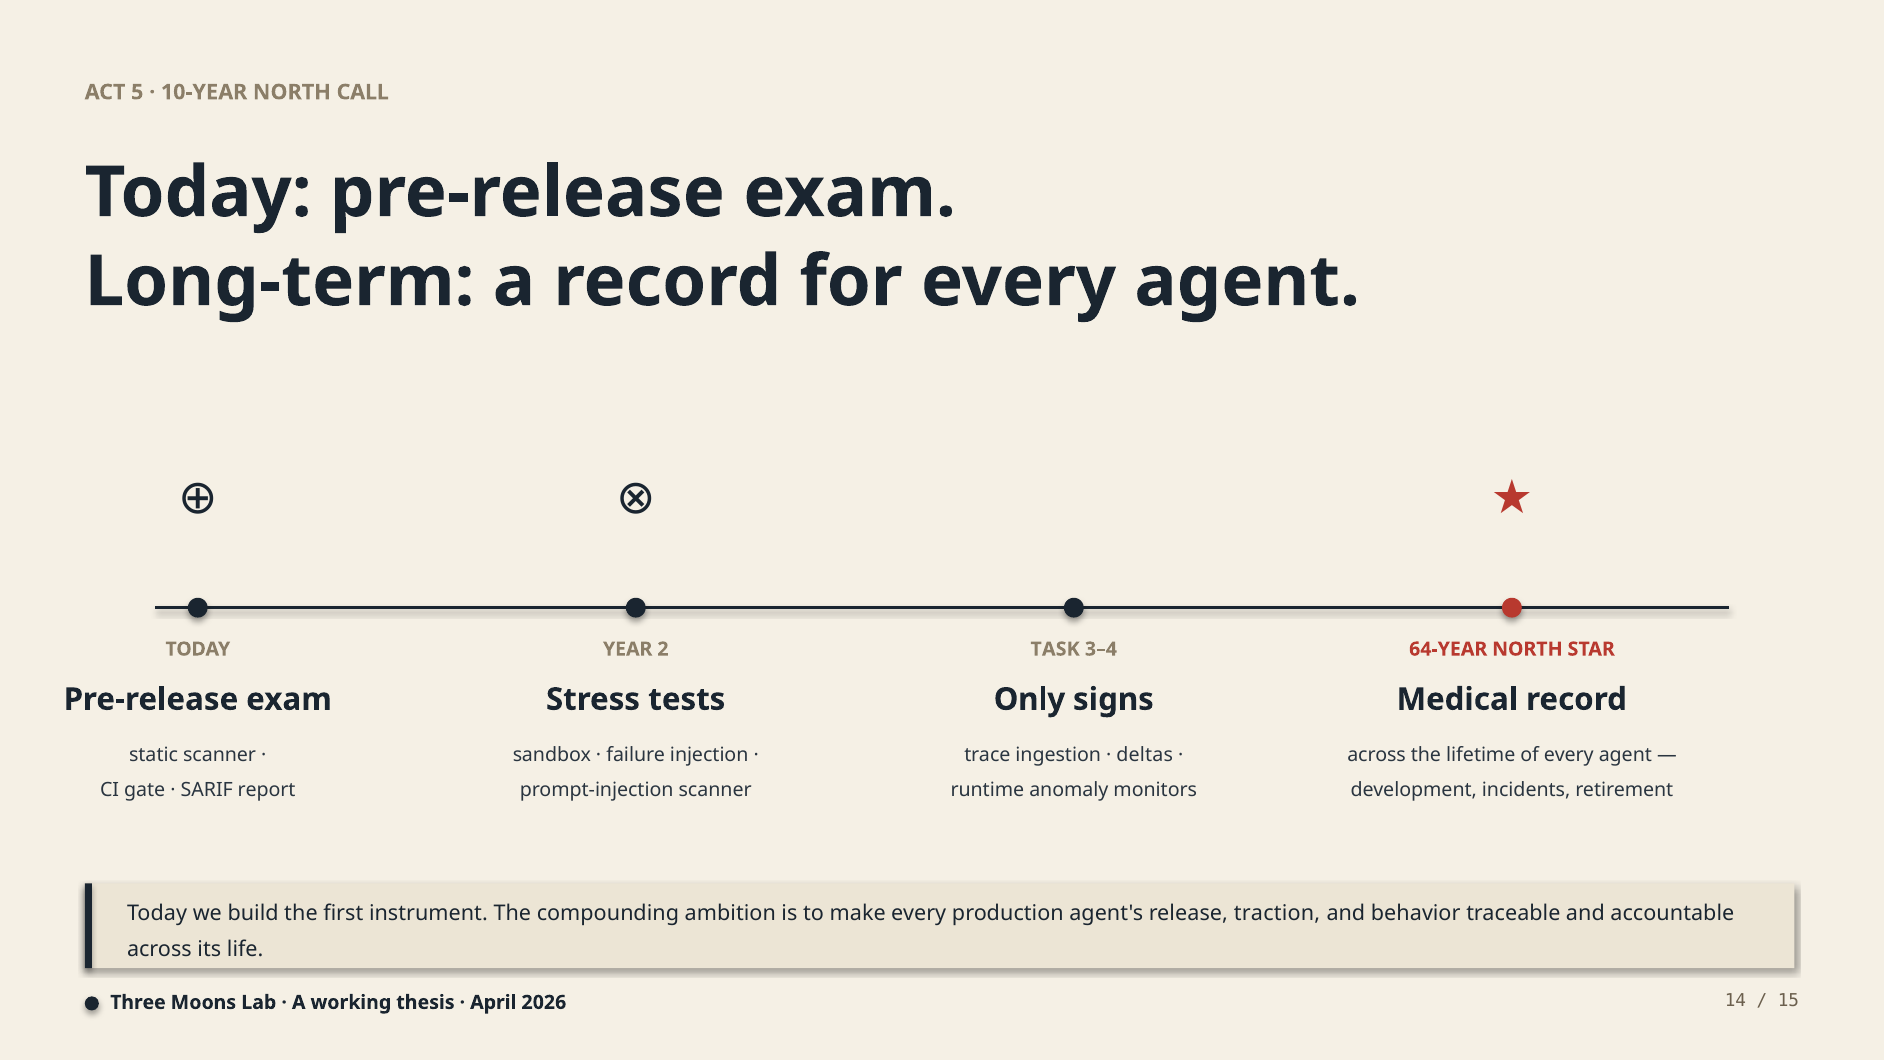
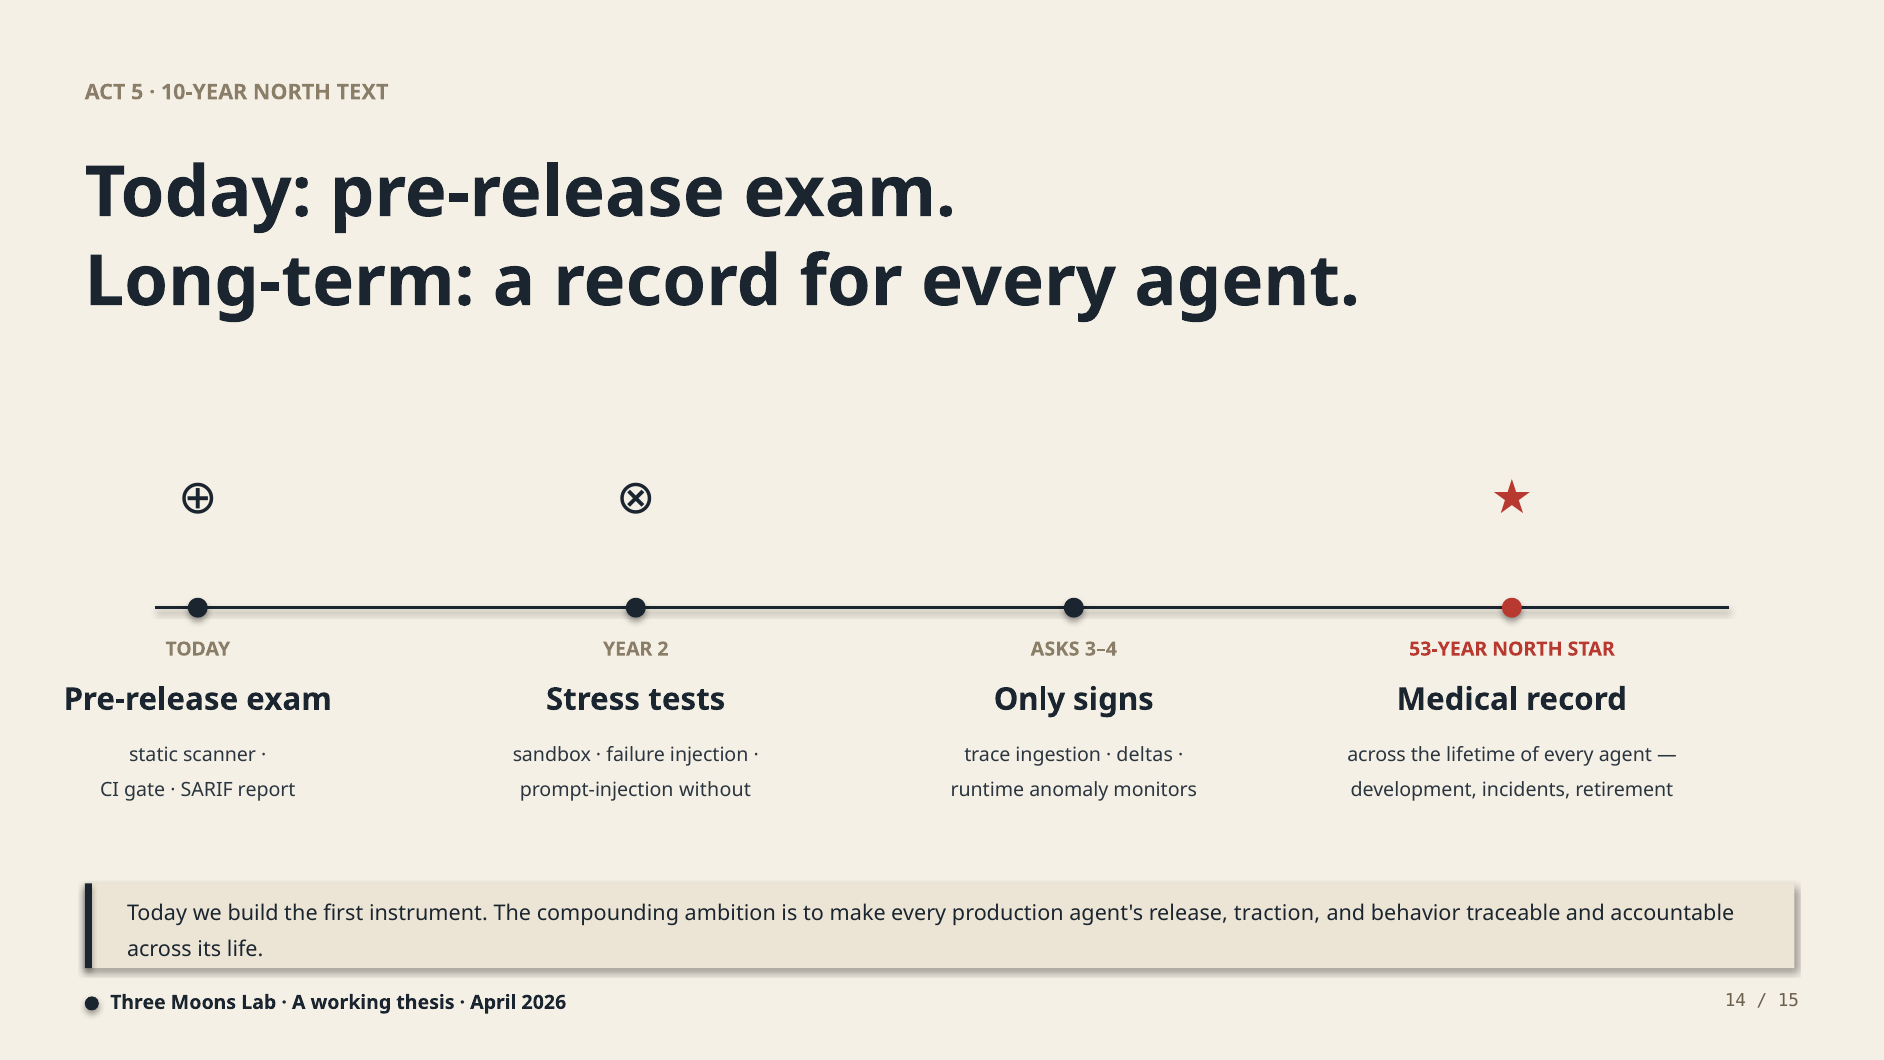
CALL: CALL -> TEXT (363, 92)
TASK: TASK -> ASKS (1055, 649)
64-YEAR: 64-YEAR -> 53-YEAR (1448, 649)
prompt-injection scanner: scanner -> without (715, 790)
